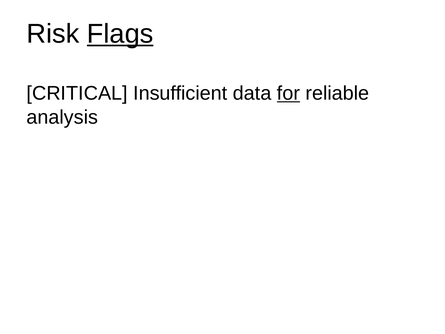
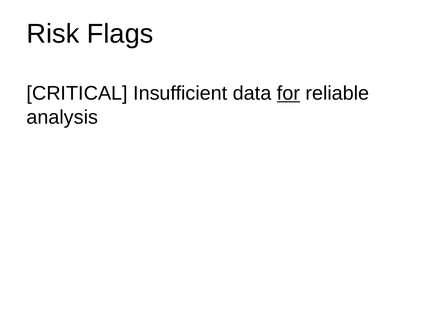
Flags underline: present -> none (120, 34)
